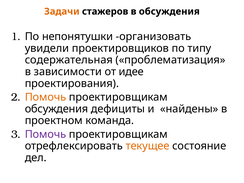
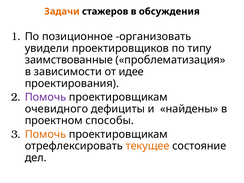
непонятушки: непонятушки -> позиционное (77, 37)
содержательная: содержательная -> заимствованные (69, 60)
Помочь colour: orange -> purple (45, 97)
обсуждения: обсуждения -> очевидного (56, 109)
команда: команда -> способы (110, 121)
Помочь colour: purple -> orange (45, 134)
